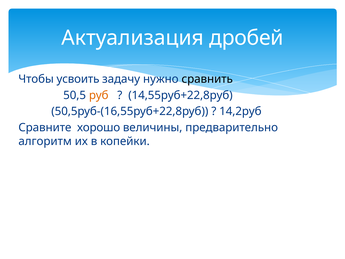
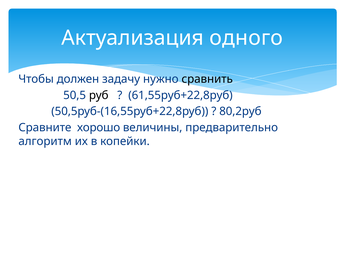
дробей: дробей -> одного (246, 38)
усвоить: усвоить -> должен (78, 79)
руб colour: orange -> black (99, 95)
14,55руб+22,8руб: 14,55руб+22,8руб -> 61,55руб+22,8руб (180, 95)
14,2руб: 14,2руб -> 80,2руб (240, 111)
